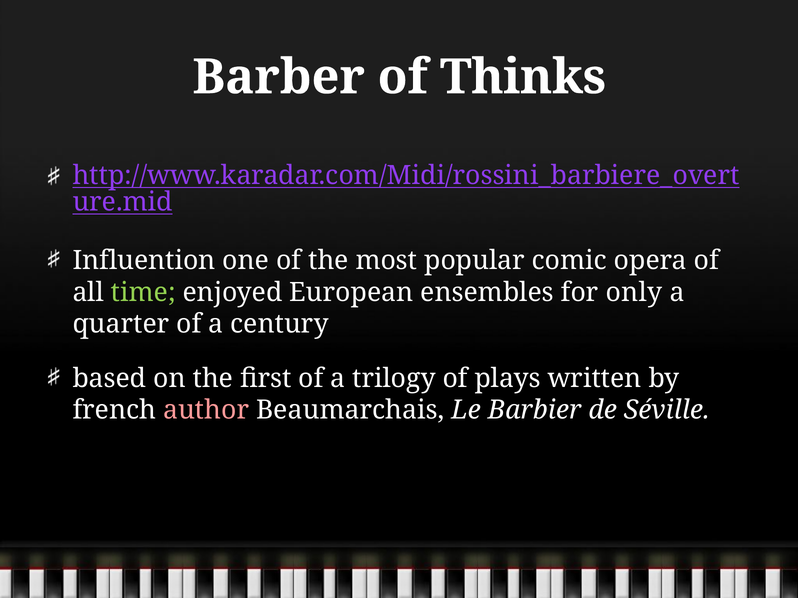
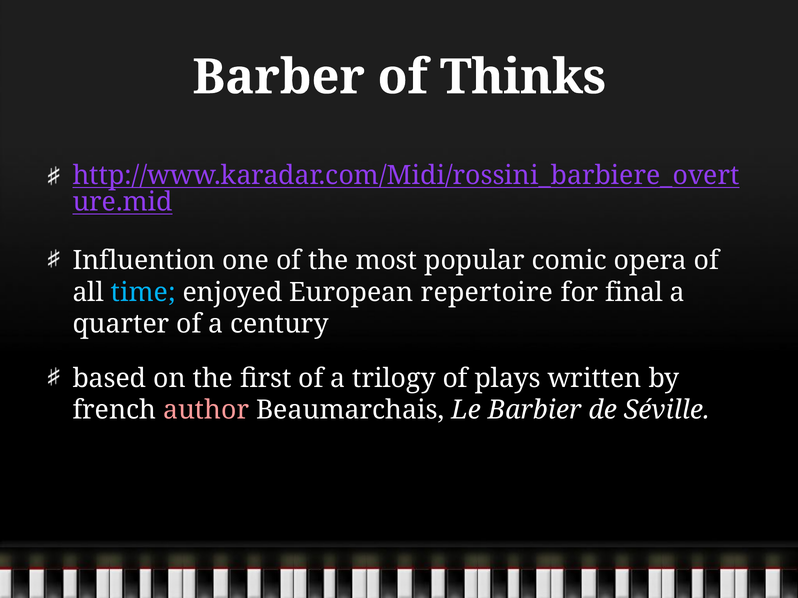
time colour: light green -> light blue (143, 293)
ensembles: ensembles -> repertoire (487, 293)
only: only -> final (634, 293)
